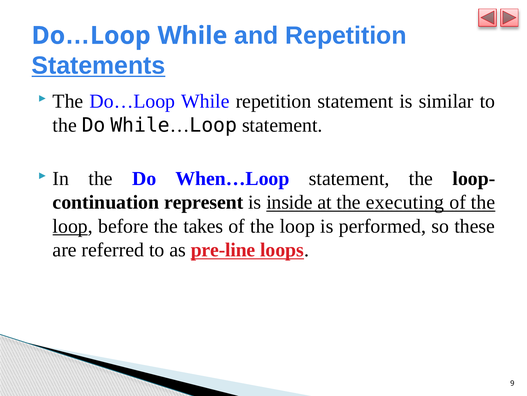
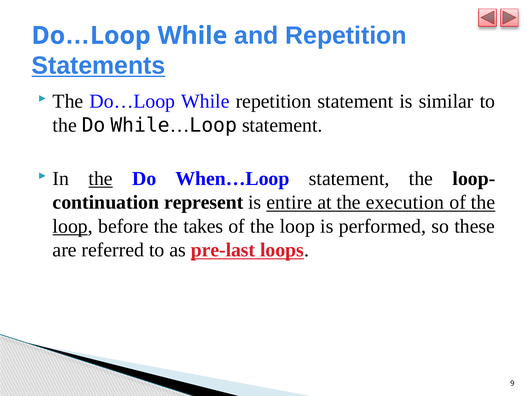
the underline: none -> present (101, 178)
inside: inside -> entire (289, 202)
executing: executing -> execution (405, 202)
pre-line: pre-line -> pre-last (223, 250)
